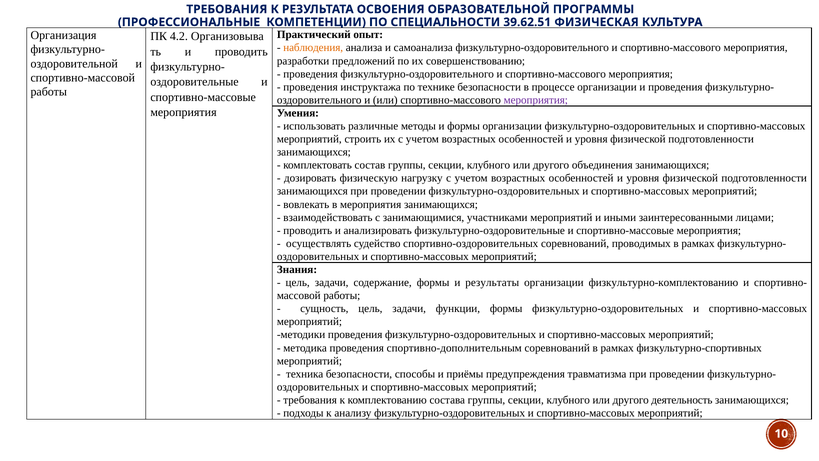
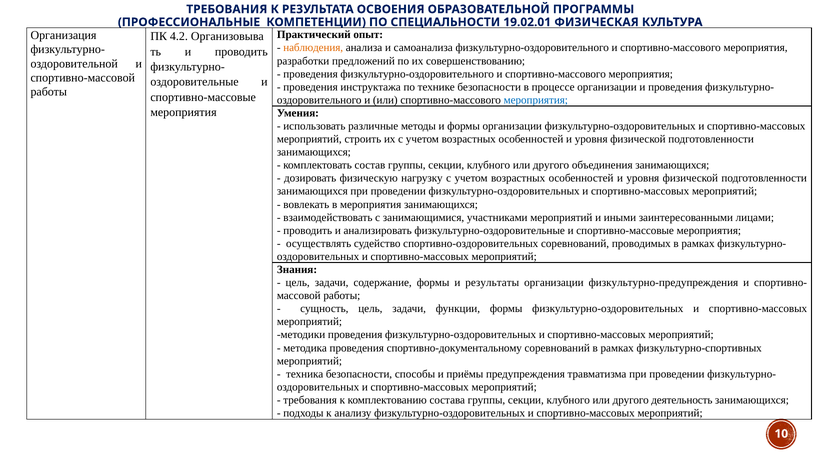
39.62.51: 39.62.51 -> 19.02.01 (527, 22)
мероприятия colour: purple -> blue (536, 100)
физкультурно-комплектованию: физкультурно-комплектованию -> физкультурно-предупреждения (663, 282)
спортивно-дополнительным: спортивно-дополнительным -> спортивно-документальному (454, 348)
